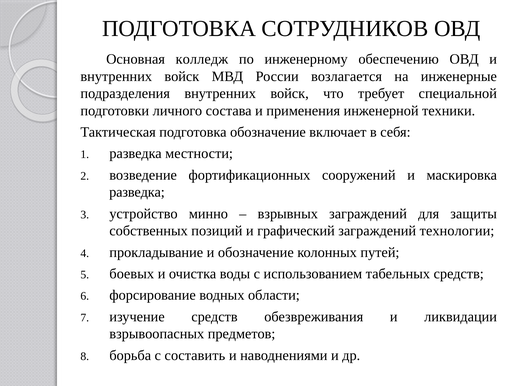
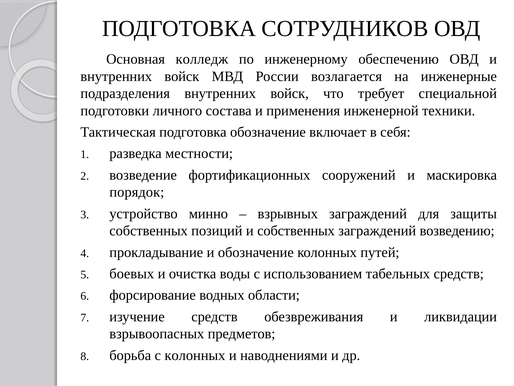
разведка: разведка -> порядок (137, 192)
и графический: графический -> собственных (296, 231)
технологии: технологии -> возведению (457, 231)
с составить: составить -> колонных (195, 355)
